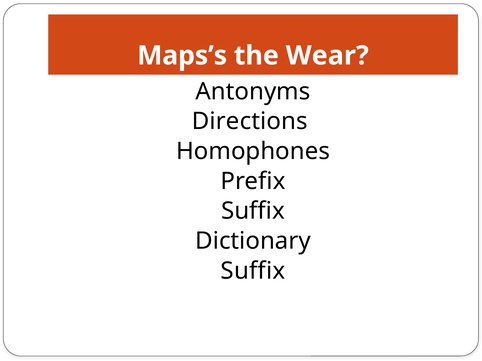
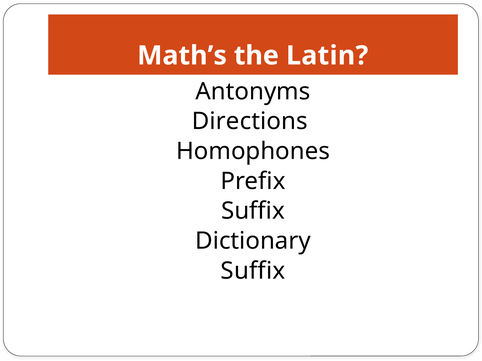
Maps’s: Maps’s -> Math’s (182, 56)
Wear: Wear -> Latin (327, 56)
